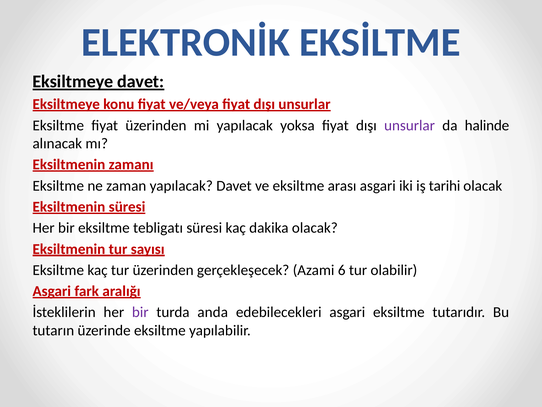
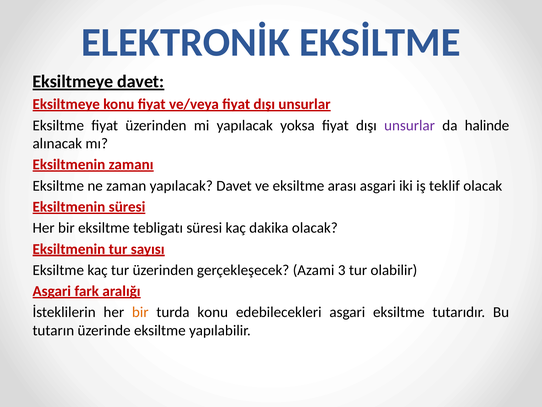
tarihi: tarihi -> teklif (444, 185)
6: 6 -> 3 (342, 270)
bir colour: purple -> orange (140, 312)
turda anda: anda -> konu (213, 312)
